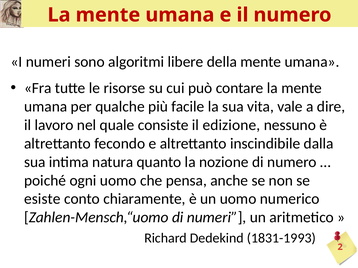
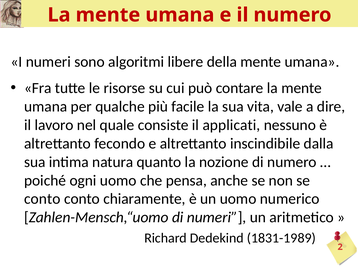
edizione: edizione -> applicati (231, 125)
esiste: esiste -> conto (42, 199)
1831-1993: 1831-1993 -> 1831-1989 (281, 238)
